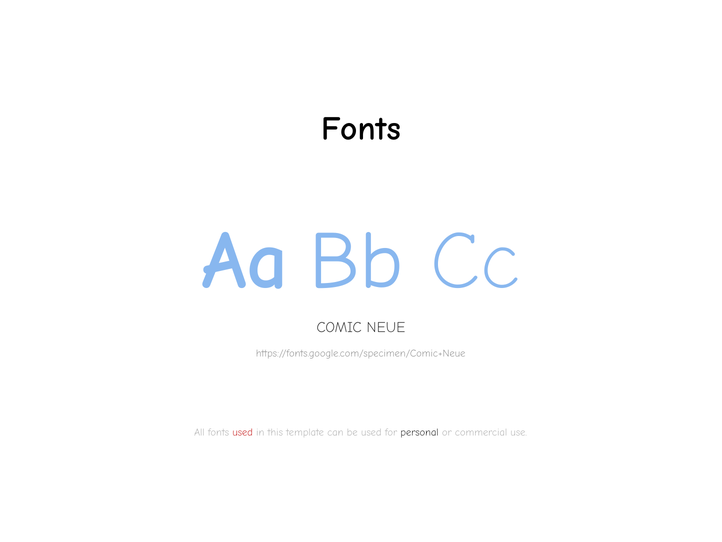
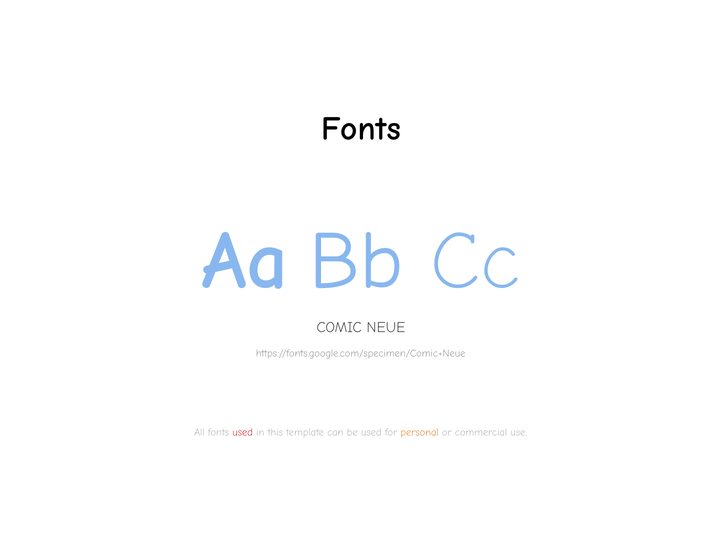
personal colour: black -> orange (420, 432)
